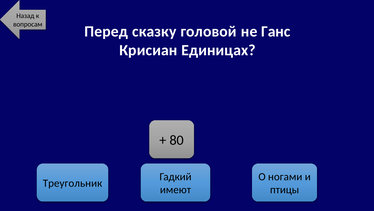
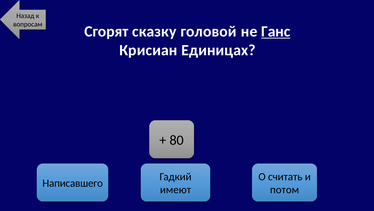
Перед: Перед -> Сгорят (106, 31)
Ганс underline: none -> present (276, 31)
ногами: ногами -> считать (285, 176)
Треугольник: Треугольник -> Написавшего (73, 183)
птицы: птицы -> потом (285, 189)
